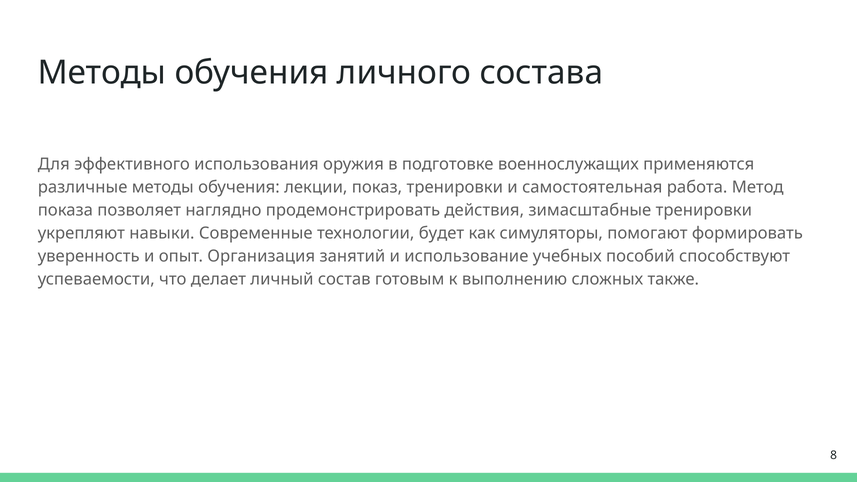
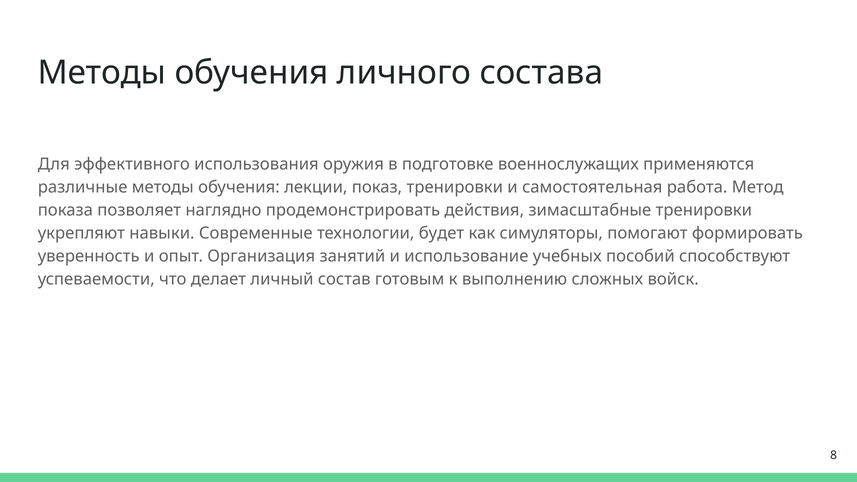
также: также -> войск (673, 279)
